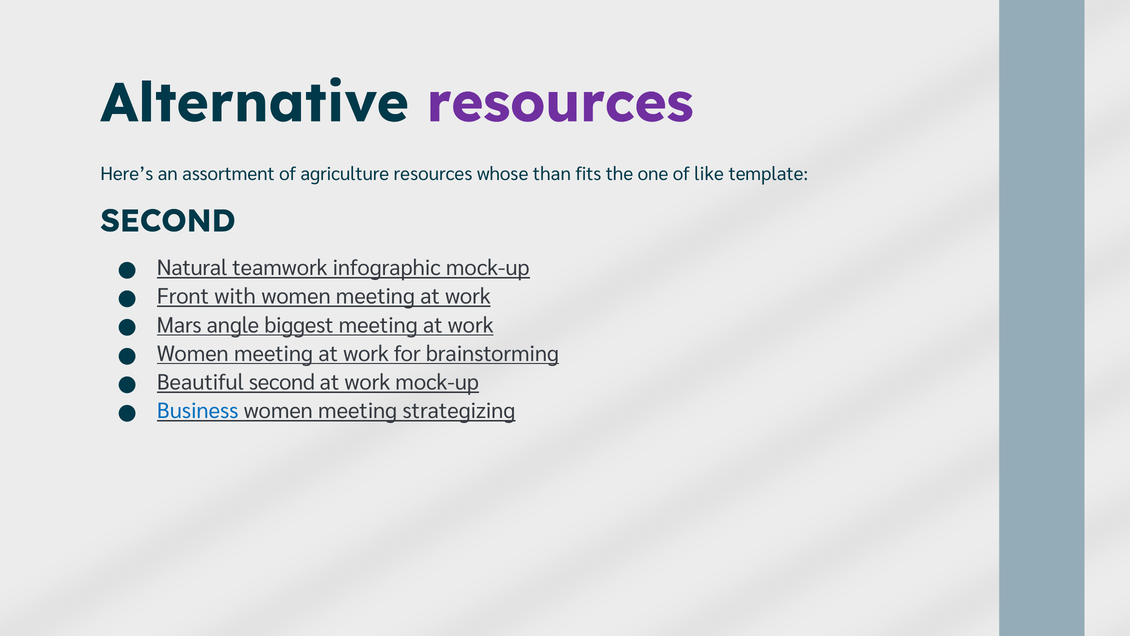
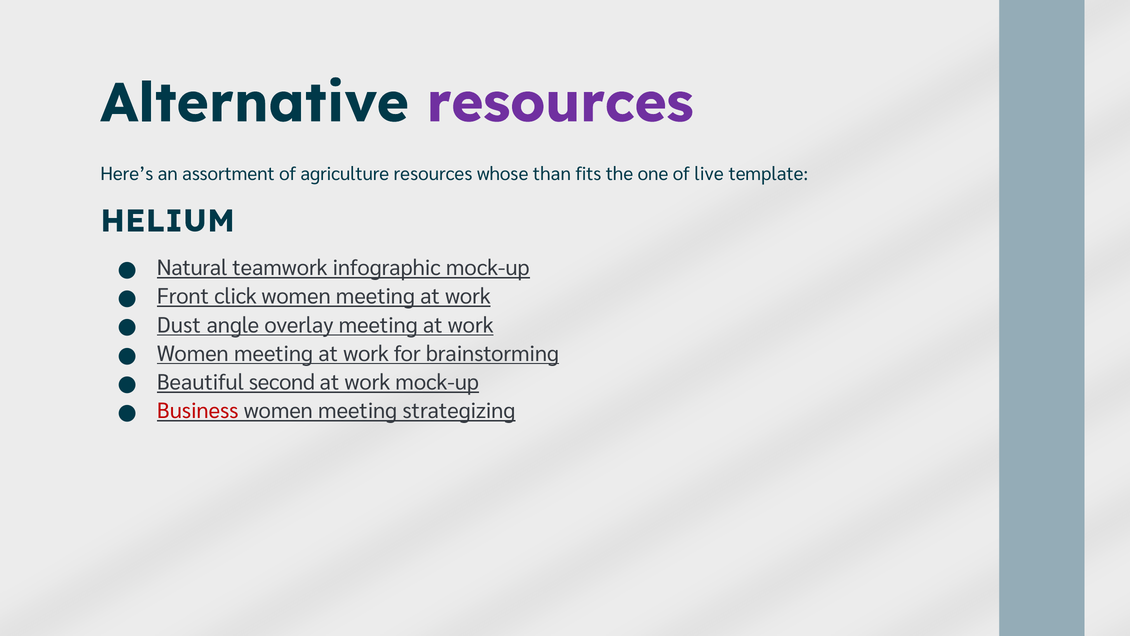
like: like -> live (709, 174)
SECOND: SECOND -> HELIUM (168, 221)
with: with -> click (235, 297)
Mars: Mars -> Dust (179, 325)
biggest: biggest -> overlay (299, 325)
Business colour: blue -> red (198, 411)
